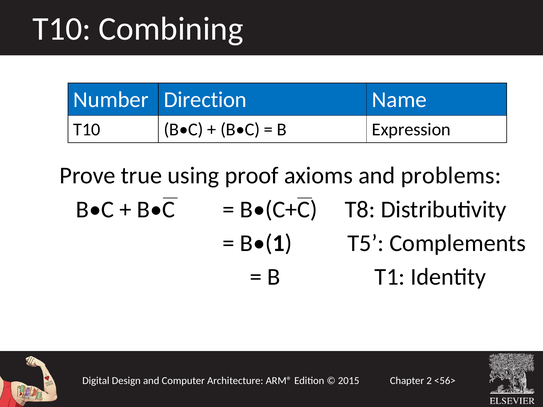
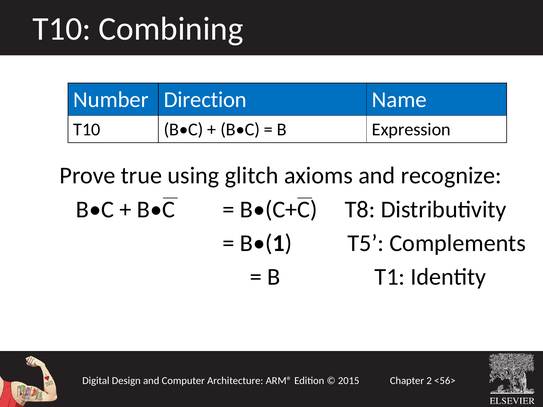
proof: proof -> glitch (252, 176)
problems: problems -> recognize (451, 176)
